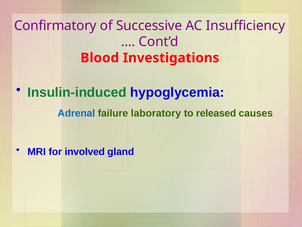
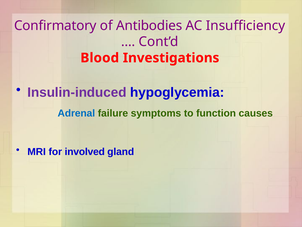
Successive: Successive -> Antibodies (149, 26)
Insulin-induced colour: green -> purple (77, 92)
laboratory: laboratory -> symptoms (156, 113)
released: released -> function (216, 113)
